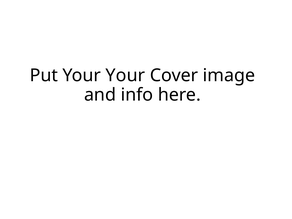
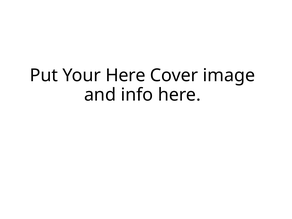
Your Your: Your -> Here (125, 75)
